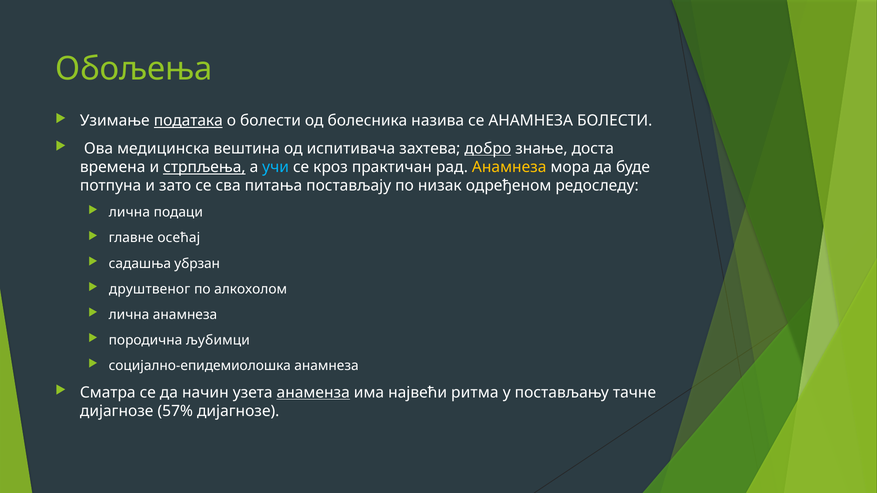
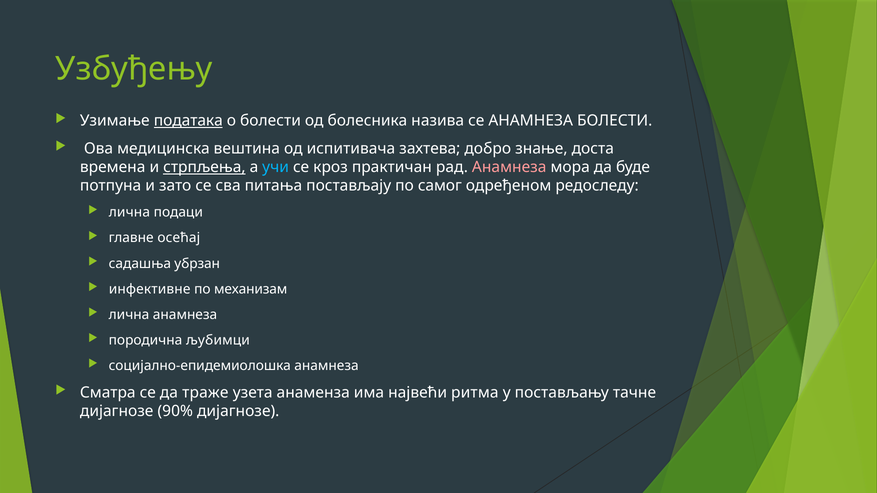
Обољења: Обољења -> Узбуђењу (134, 69)
добро underline: present -> none (488, 149)
Анамнеза colour: yellow -> pink (509, 167)
низак: низак -> самог (440, 186)
друштвеног: друштвеног -> инфективне (150, 289)
алкохолом: алкохолом -> механизам (251, 289)
начин: начин -> траже (205, 393)
анаменза underline: present -> none (313, 393)
57%: 57% -> 90% (175, 411)
